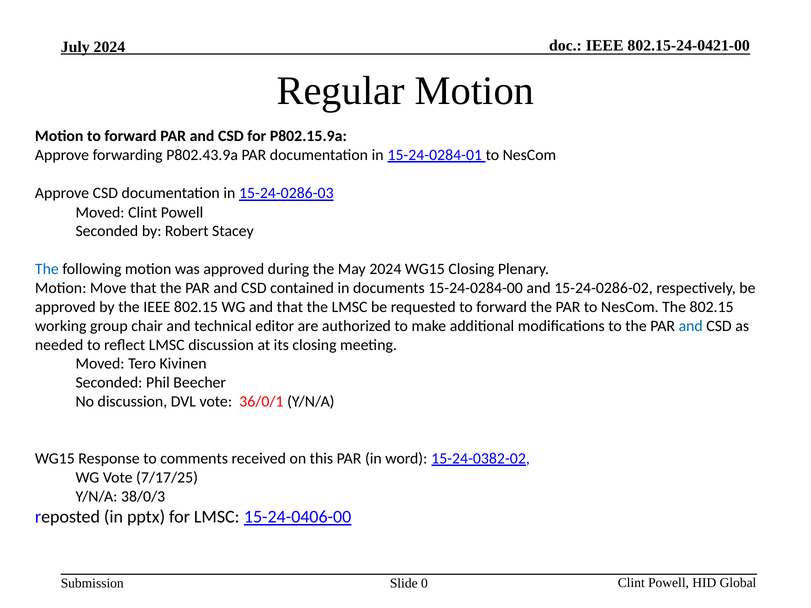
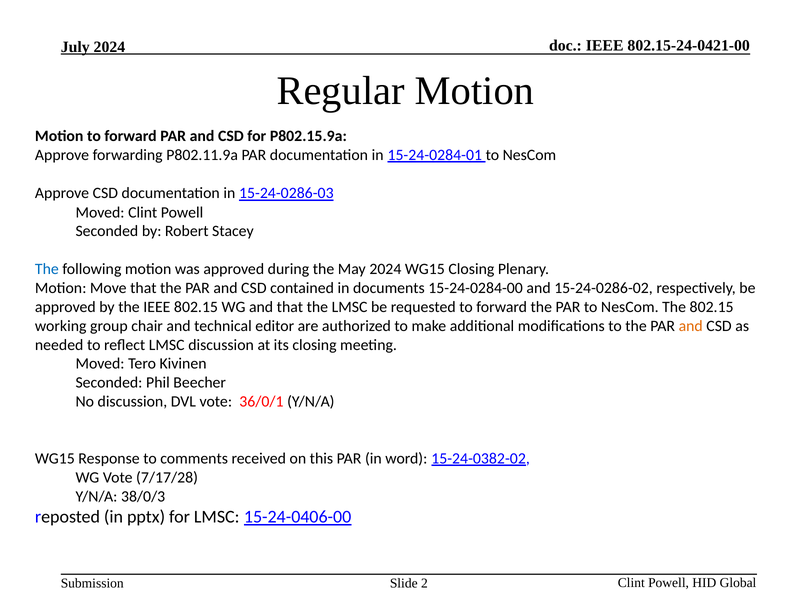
P802.43.9a: P802.43.9a -> P802.11.9a (202, 155)
and colour: blue -> orange (691, 326)
7/17/25: 7/17/25 -> 7/17/28 (167, 478)
0: 0 -> 2 (424, 583)
